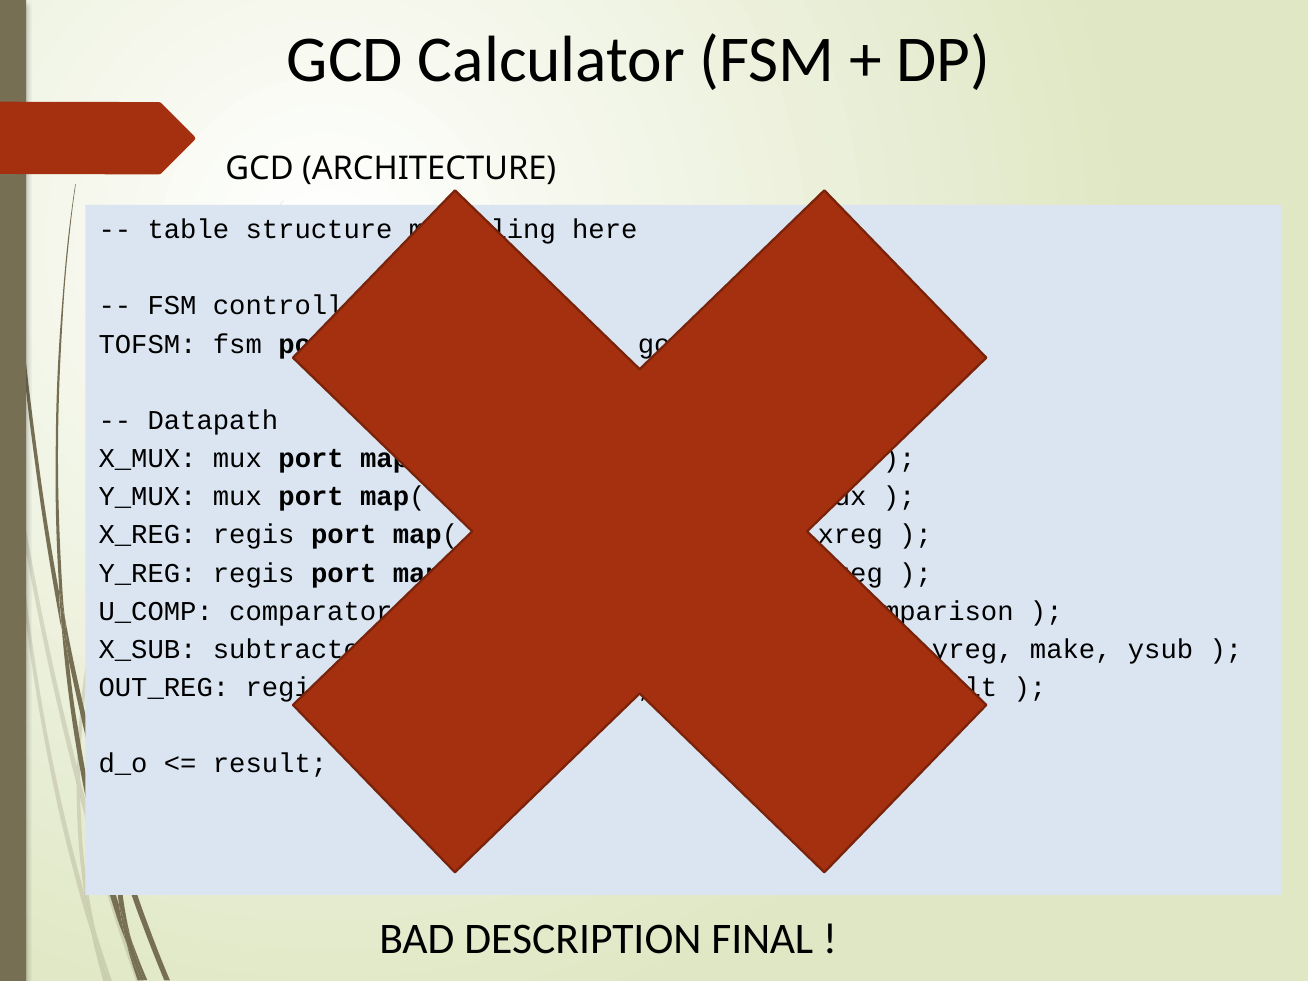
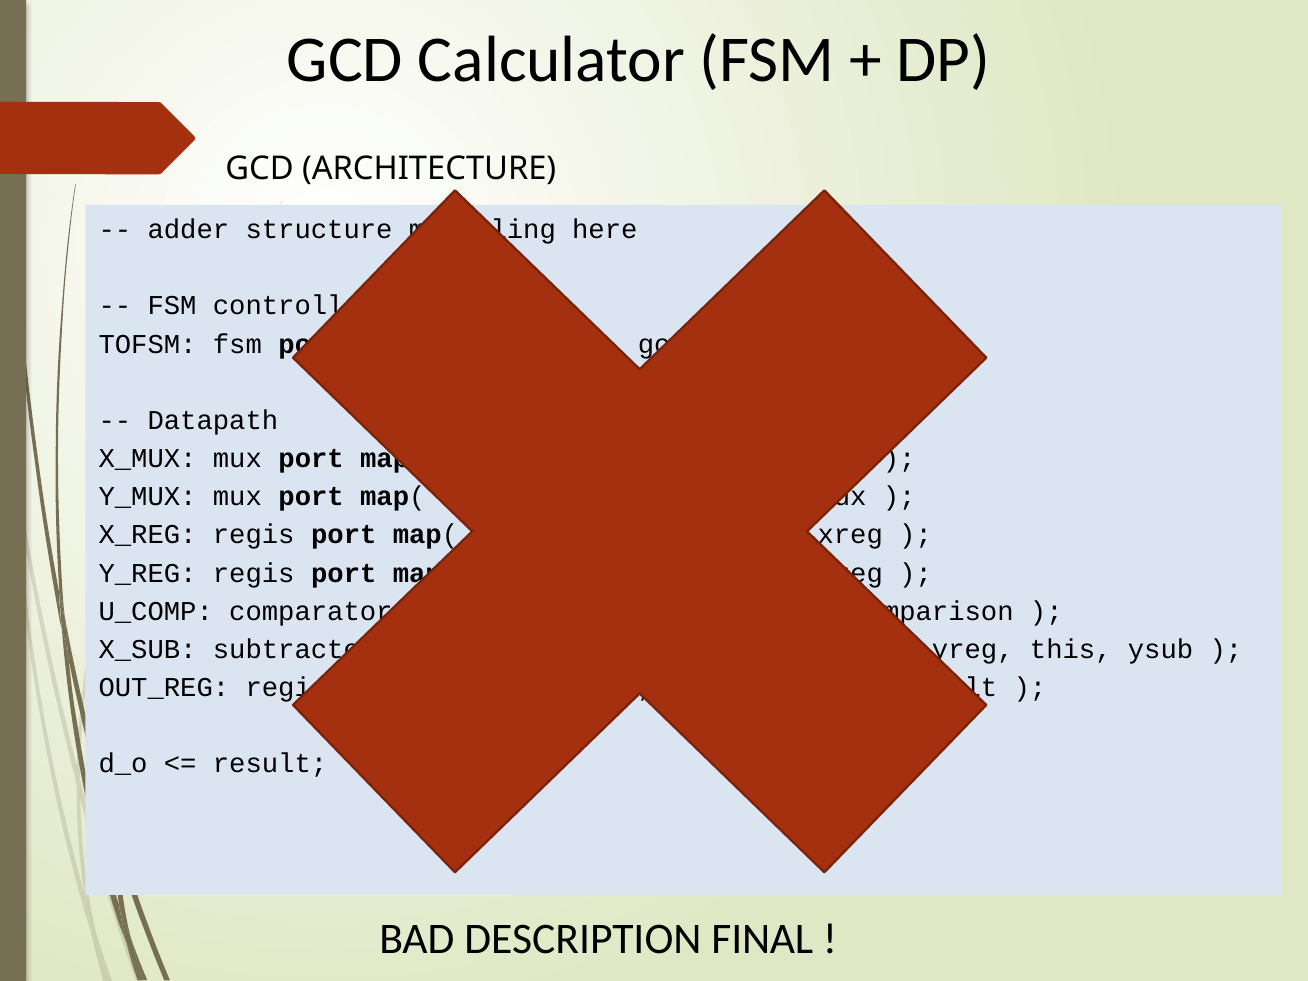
table: table -> adder (188, 230)
make: make -> this (1071, 649)
